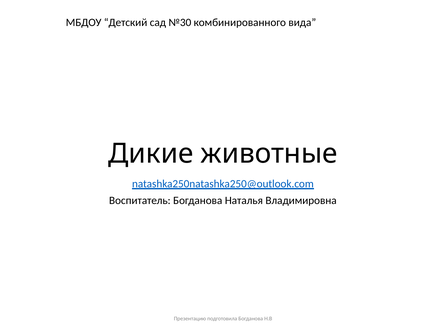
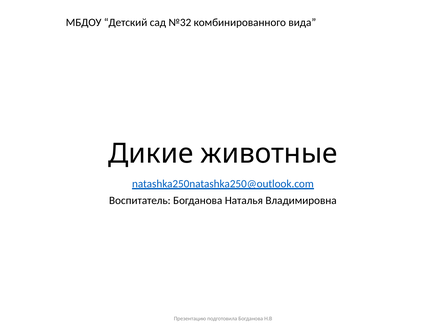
№30: №30 -> №32 (180, 22)
